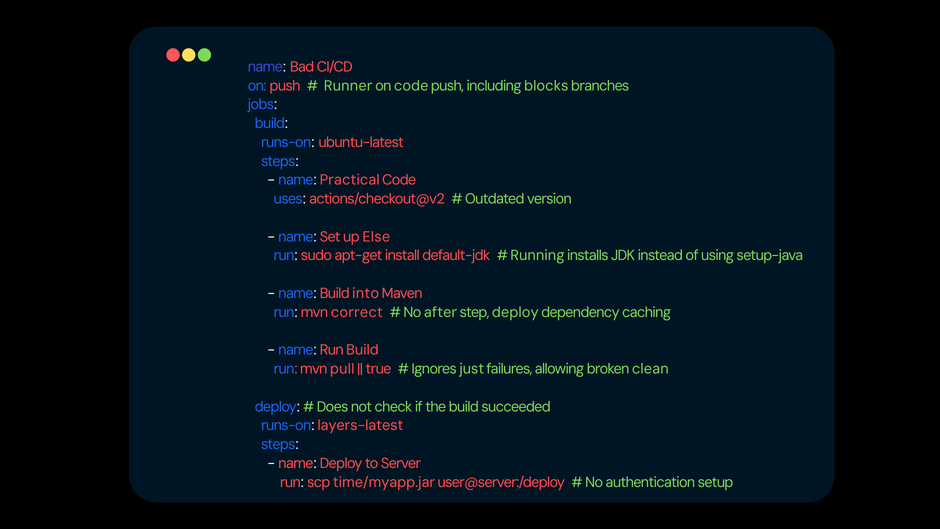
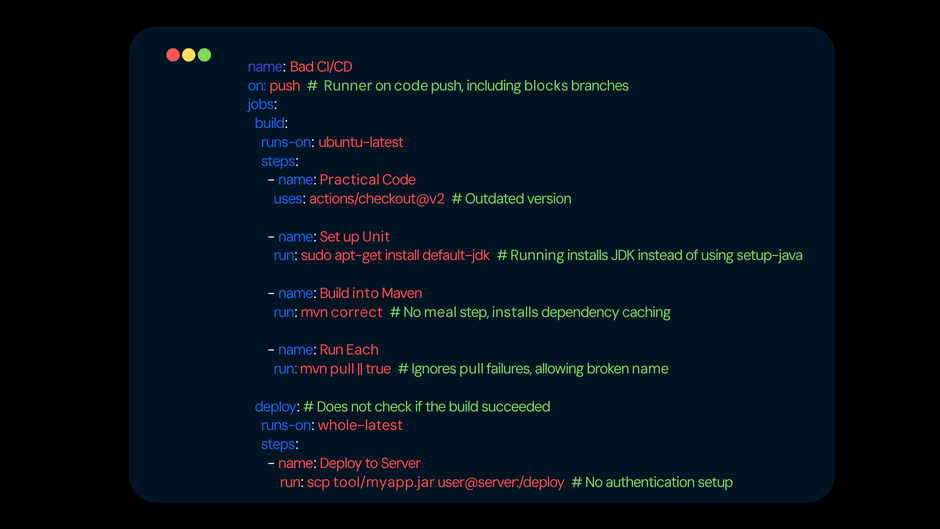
Else: Else -> Unit (376, 237)
after: after -> meal (440, 312)
step deploy: deploy -> installs (515, 312)
Run Build: Build -> Each (362, 350)
Ignores just: just -> pull (472, 369)
broken clean: clean -> name (650, 369)
layers-latest: layers-latest -> whole-latest (360, 425)
time/myapp.jar: time/myapp.jar -> tool/myapp.jar (384, 482)
